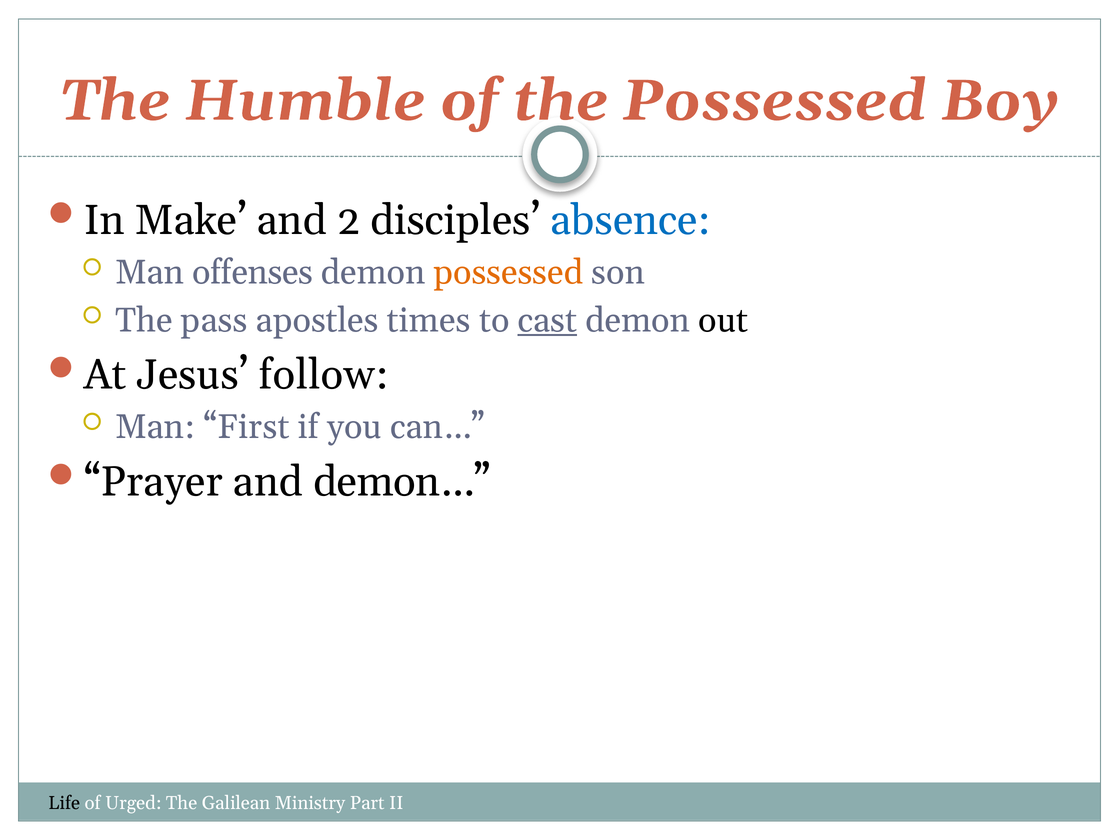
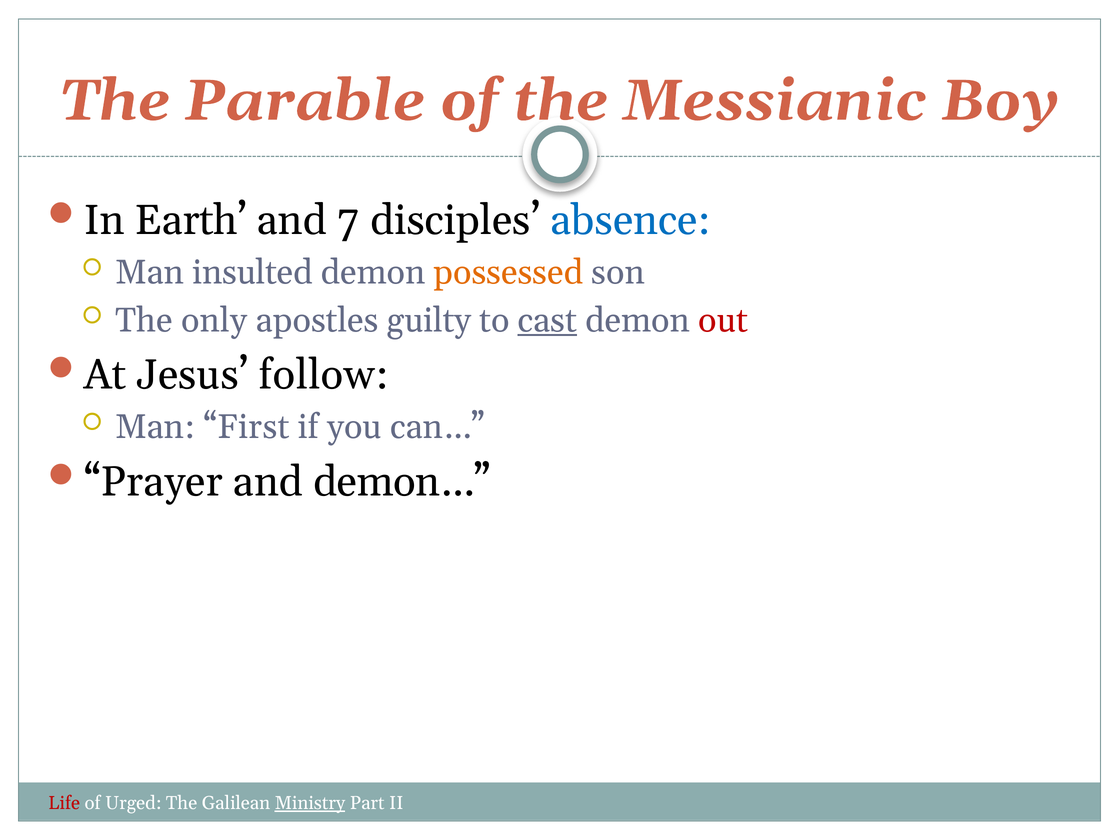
Humble: Humble -> Parable (305, 101)
the Possessed: Possessed -> Messianic (774, 101)
Make: Make -> Earth (191, 220)
2: 2 -> 7 (348, 220)
offenses: offenses -> insulted (253, 272)
pass: pass -> only (214, 320)
times: times -> guilty (429, 320)
out colour: black -> red (723, 320)
Life colour: black -> red (64, 803)
Ministry underline: none -> present (310, 803)
